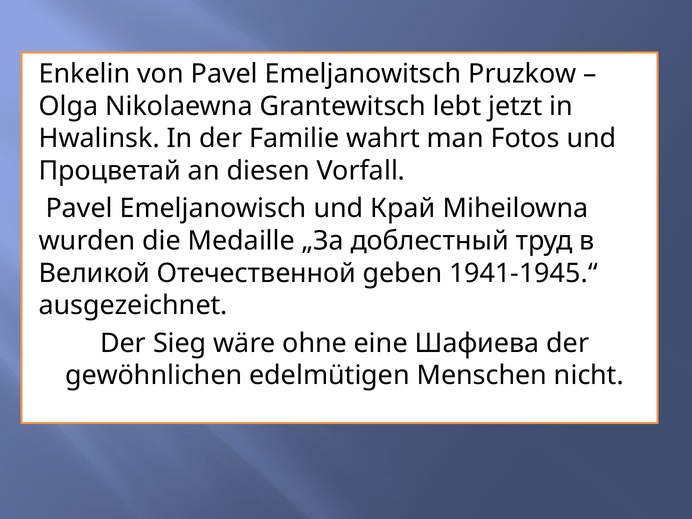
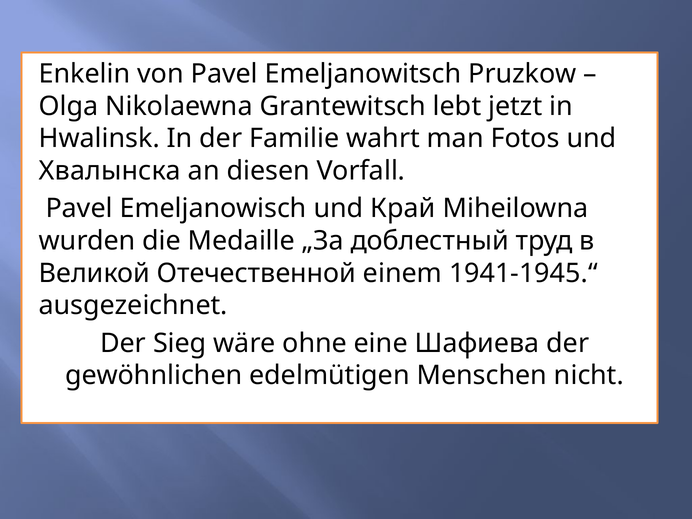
Процветай: Процветай -> Хвалынска (110, 171)
geben: geben -> einem (402, 273)
